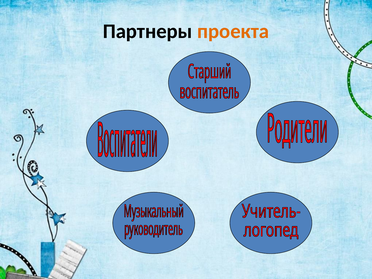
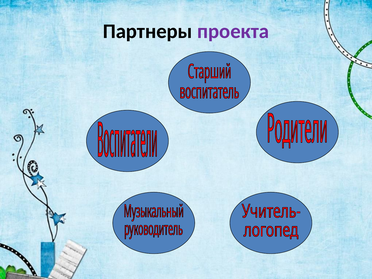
проекта colour: orange -> purple (233, 31)
